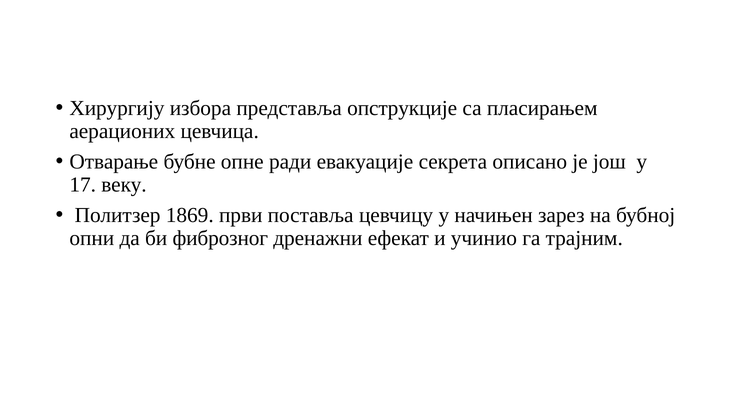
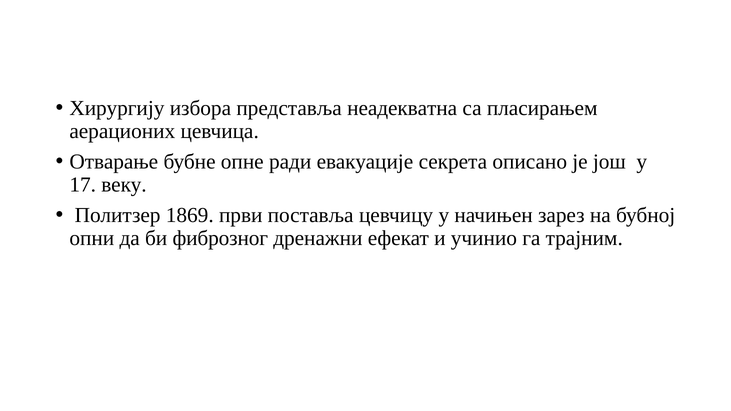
опструкције: опструкције -> неадекватна (402, 108)
